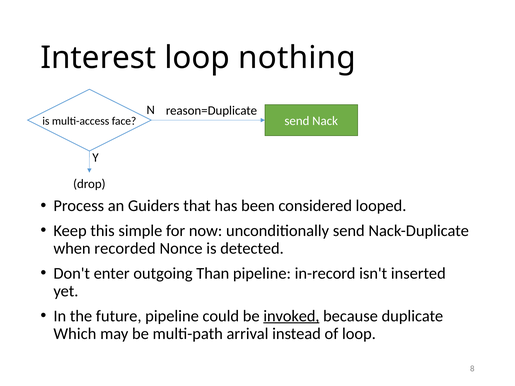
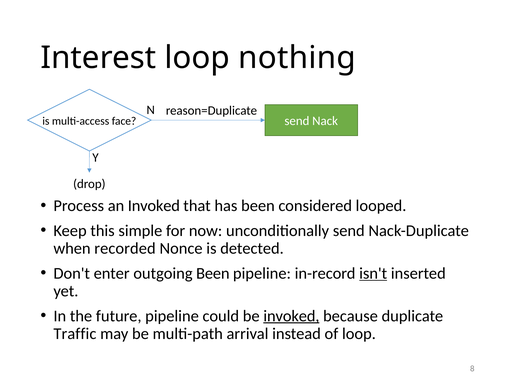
an Guiders: Guiders -> Invoked (154, 206)
outgoing Than: Than -> Been (213, 273)
isn't underline: none -> present (373, 273)
Which: Which -> Traffic (75, 334)
